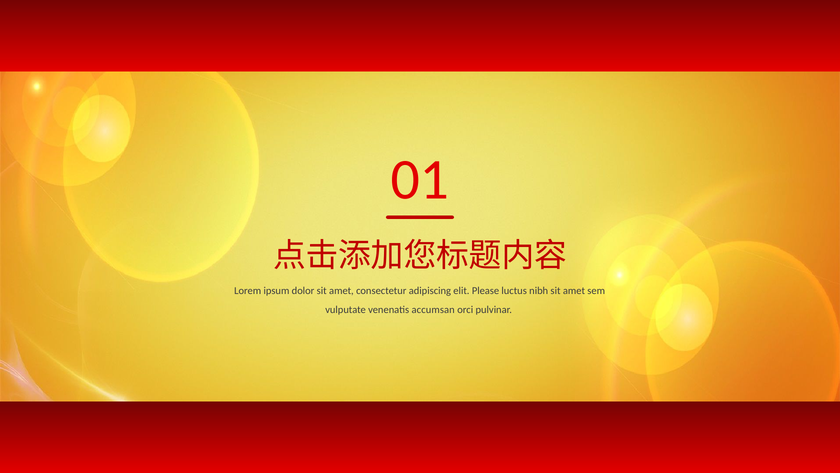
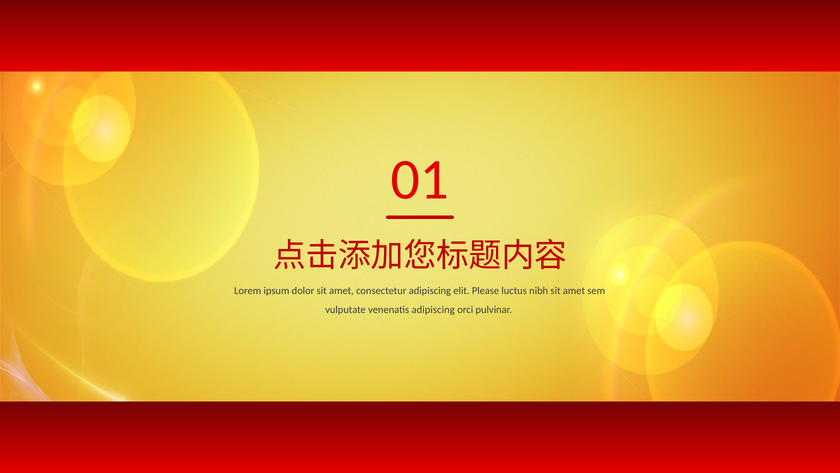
venenatis accumsan: accumsan -> adipiscing (433, 309)
